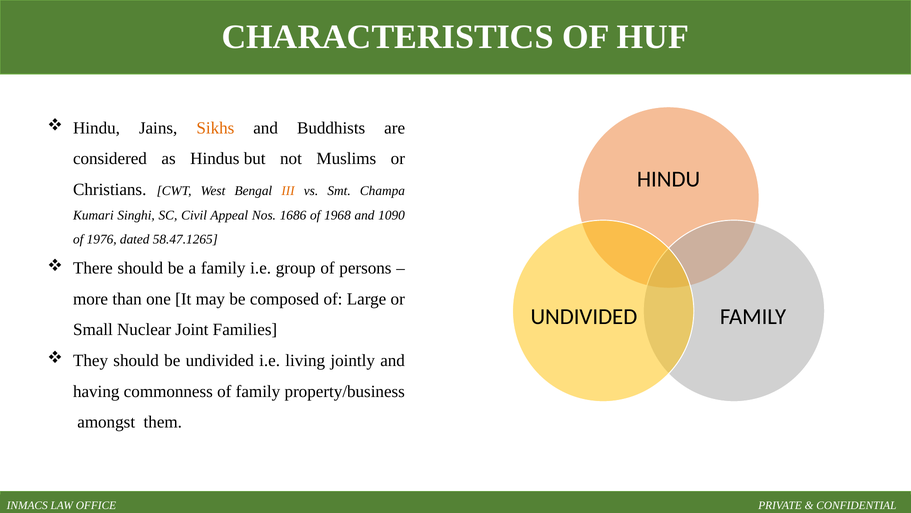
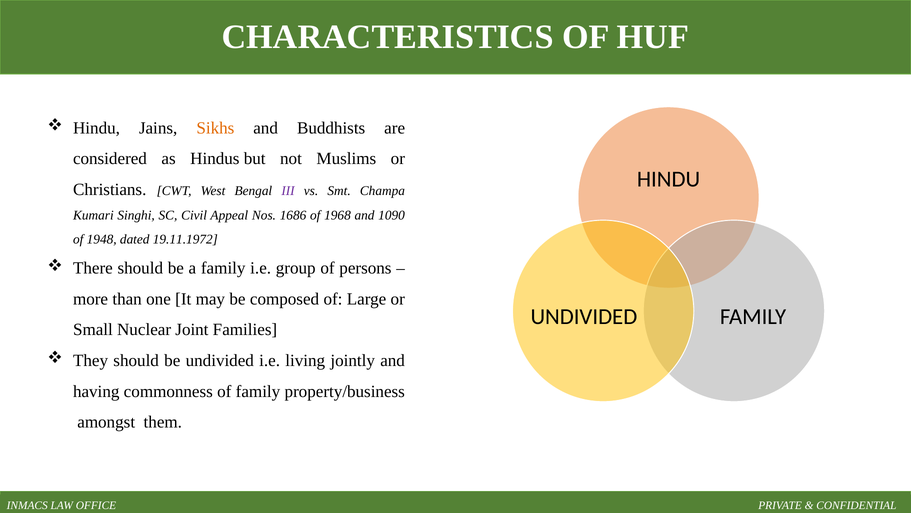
III colour: orange -> purple (288, 191)
1976: 1976 -> 1948 (102, 239)
58.47.1265: 58.47.1265 -> 19.11.1972 (185, 239)
